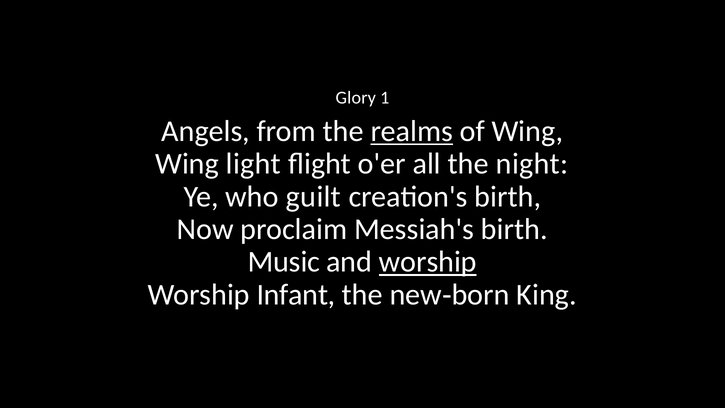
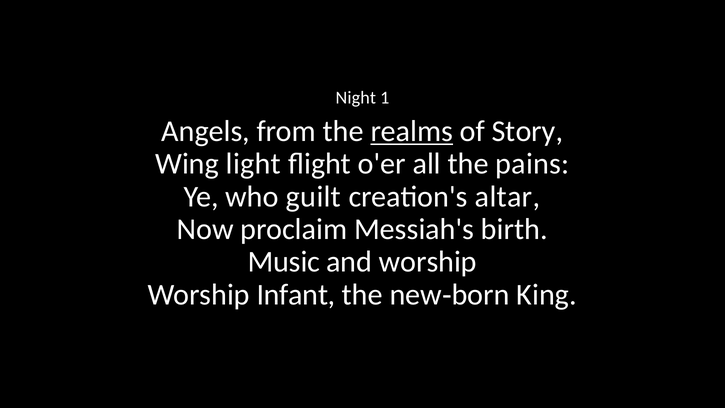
Glory: Glory -> Night (356, 98)
of Wing: Wing -> Story (527, 131)
night: night -> pains (532, 164)
creation's birth: birth -> altar (508, 197)
worship underline: present -> none (428, 262)
